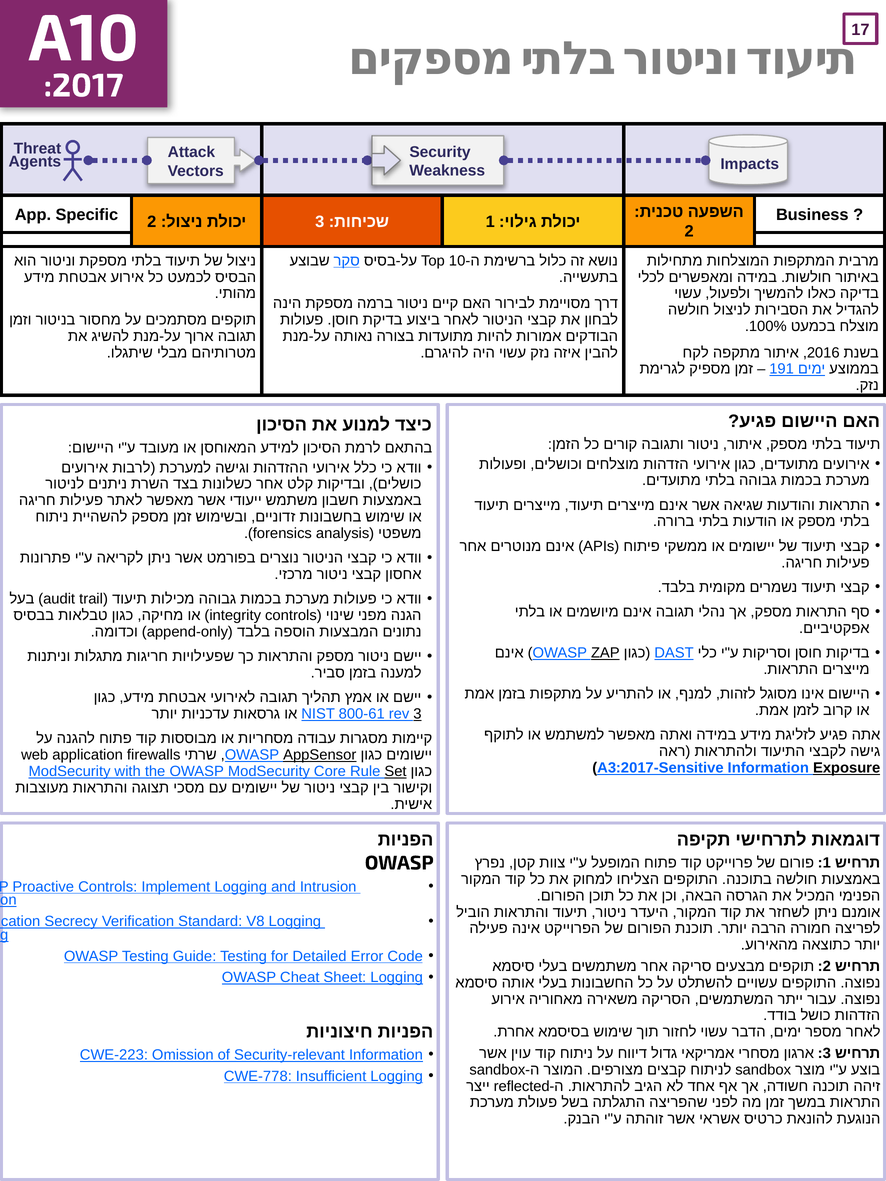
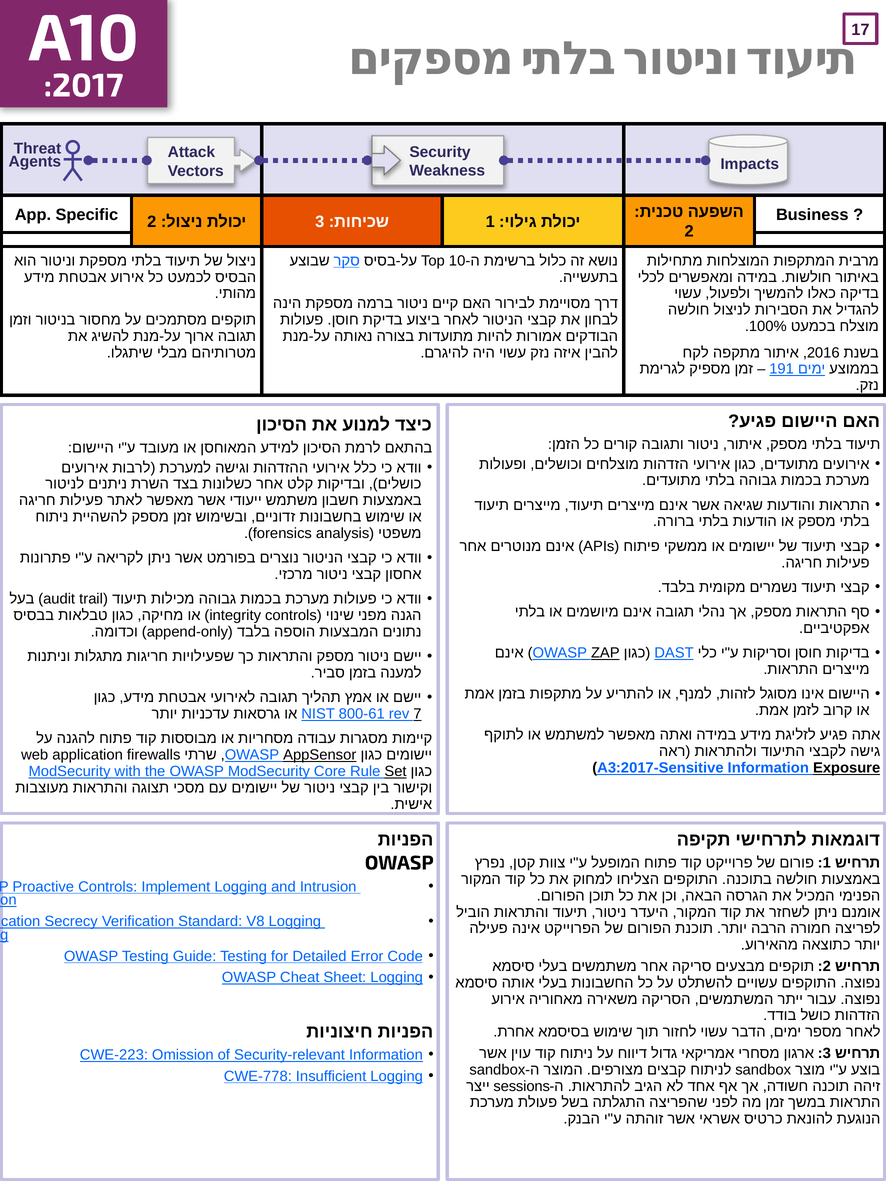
rev 3: 3 -> 7 (417, 714)
reflected: reflected -> sessions (522, 1086)
